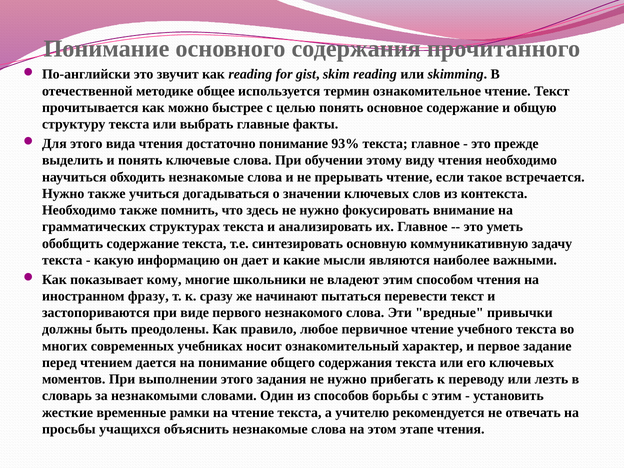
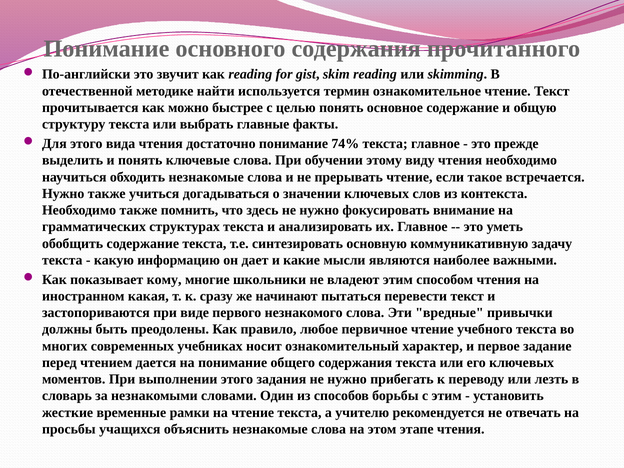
общее: общее -> найти (216, 91)
93%: 93% -> 74% (345, 144)
фразу: фразу -> какая (148, 296)
